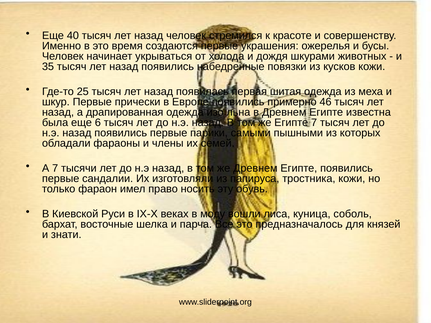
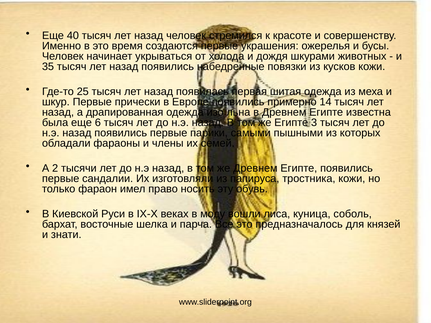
46: 46 -> 14 (326, 102)
Египте 7: 7 -> 3 (314, 123)
А 7: 7 -> 2 (55, 168)
